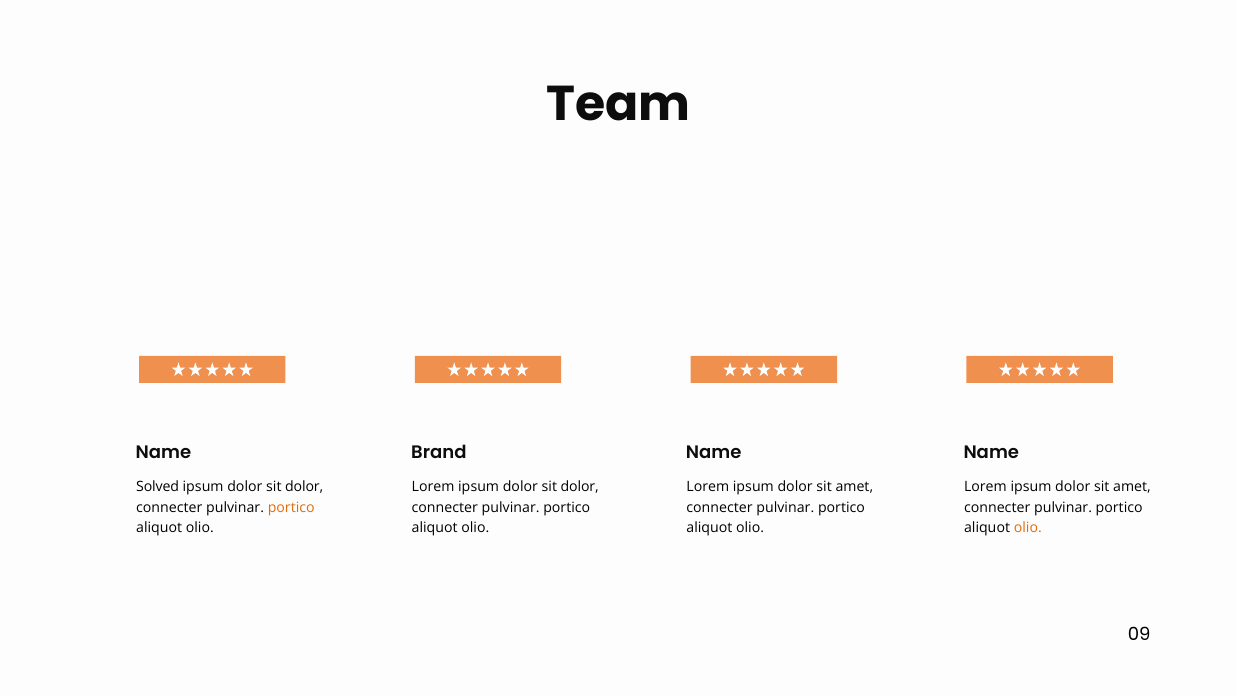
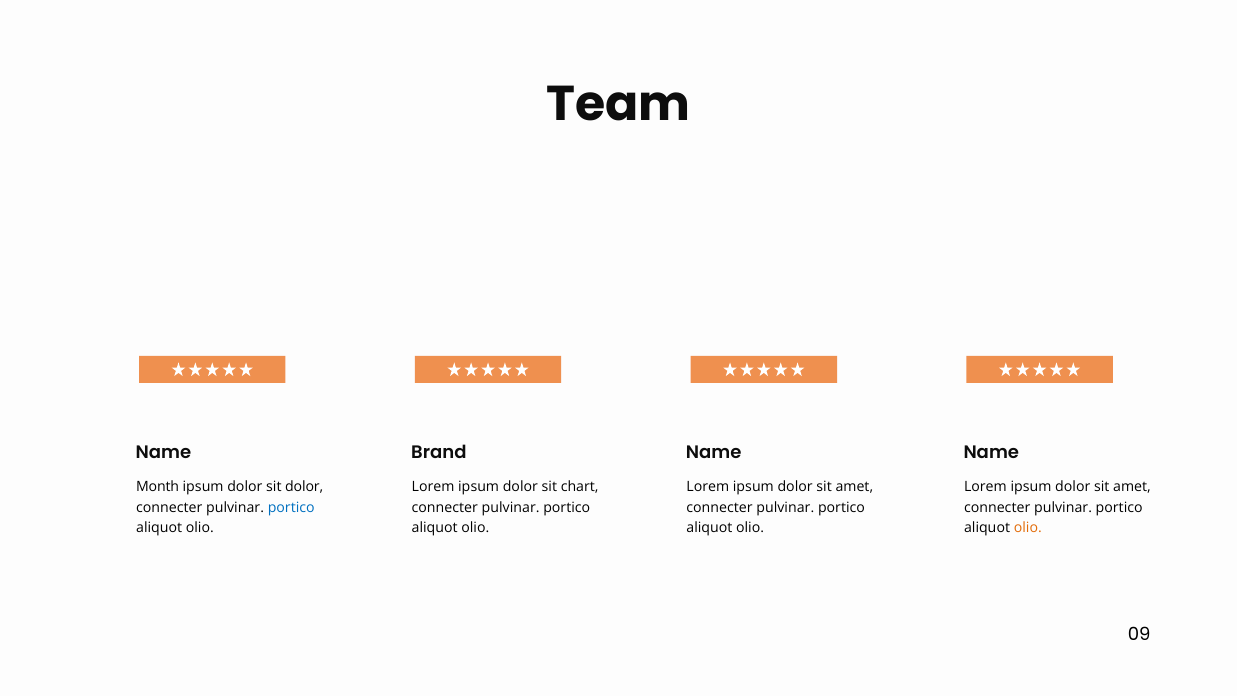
Solved: Solved -> Month (158, 487)
dolor: dolor -> chart (580, 487)
portico colour: orange -> blue (291, 507)
